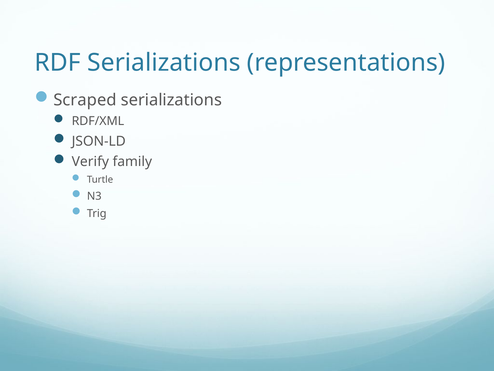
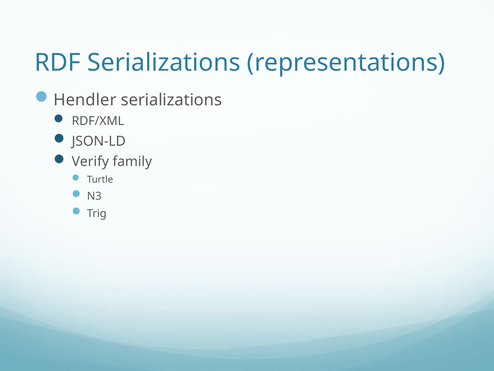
Scraped: Scraped -> Hendler (85, 100)
